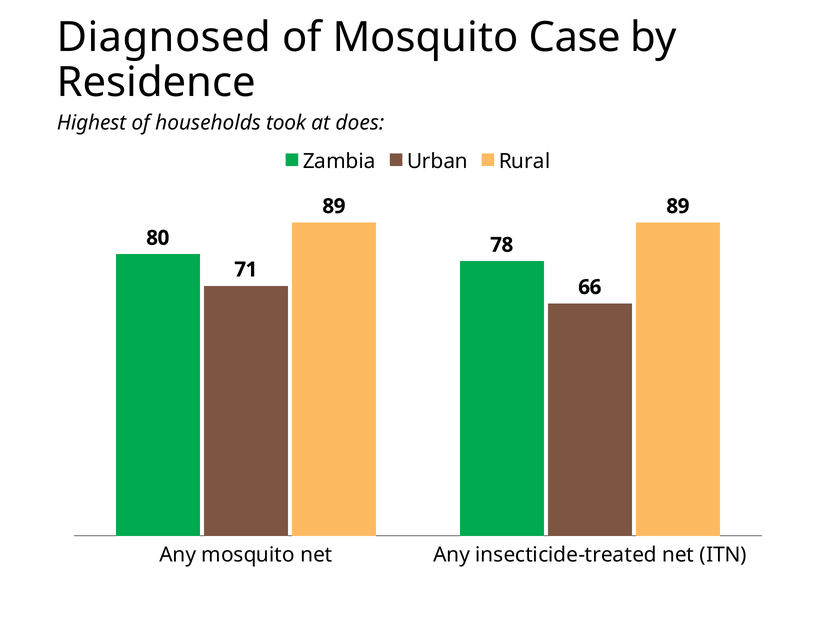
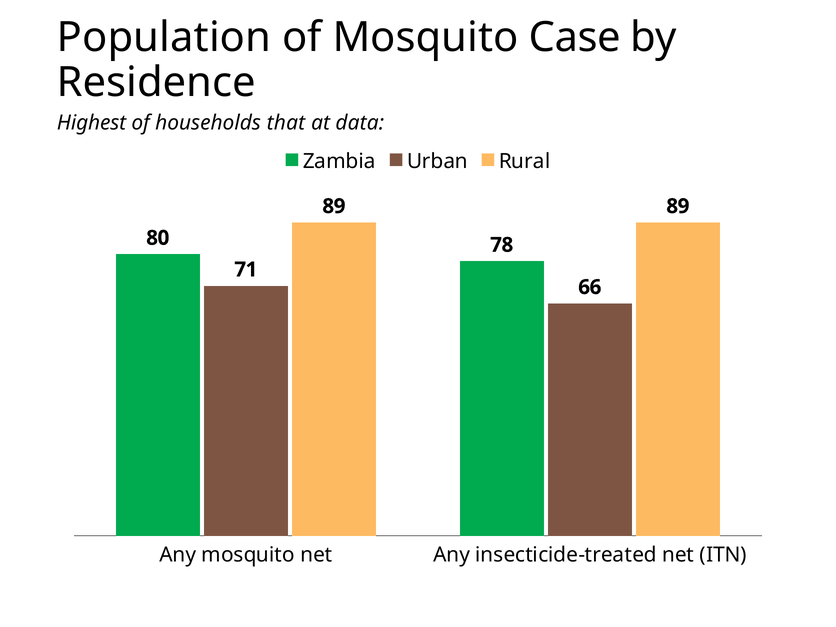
Diagnosed: Diagnosed -> Population (164, 37)
took: took -> that (286, 123)
does: does -> data (360, 123)
